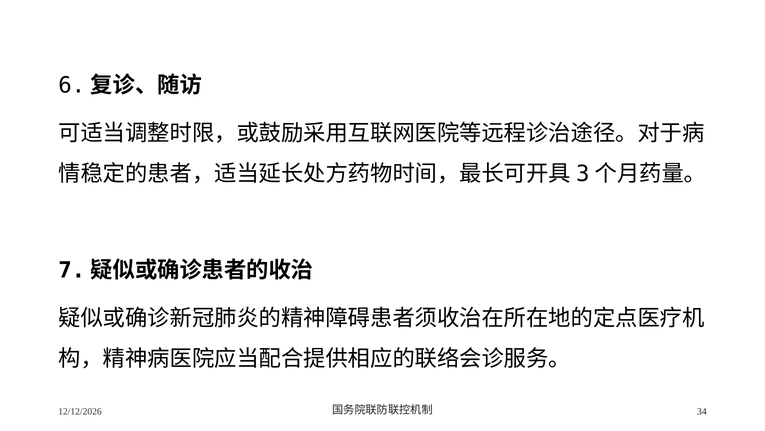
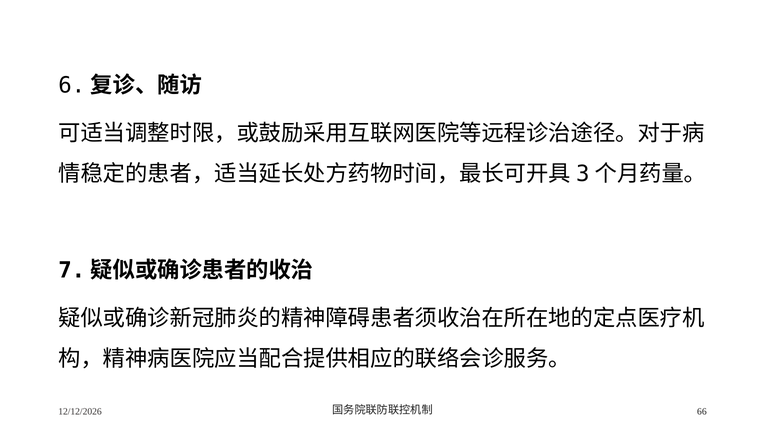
34: 34 -> 66 (702, 411)
